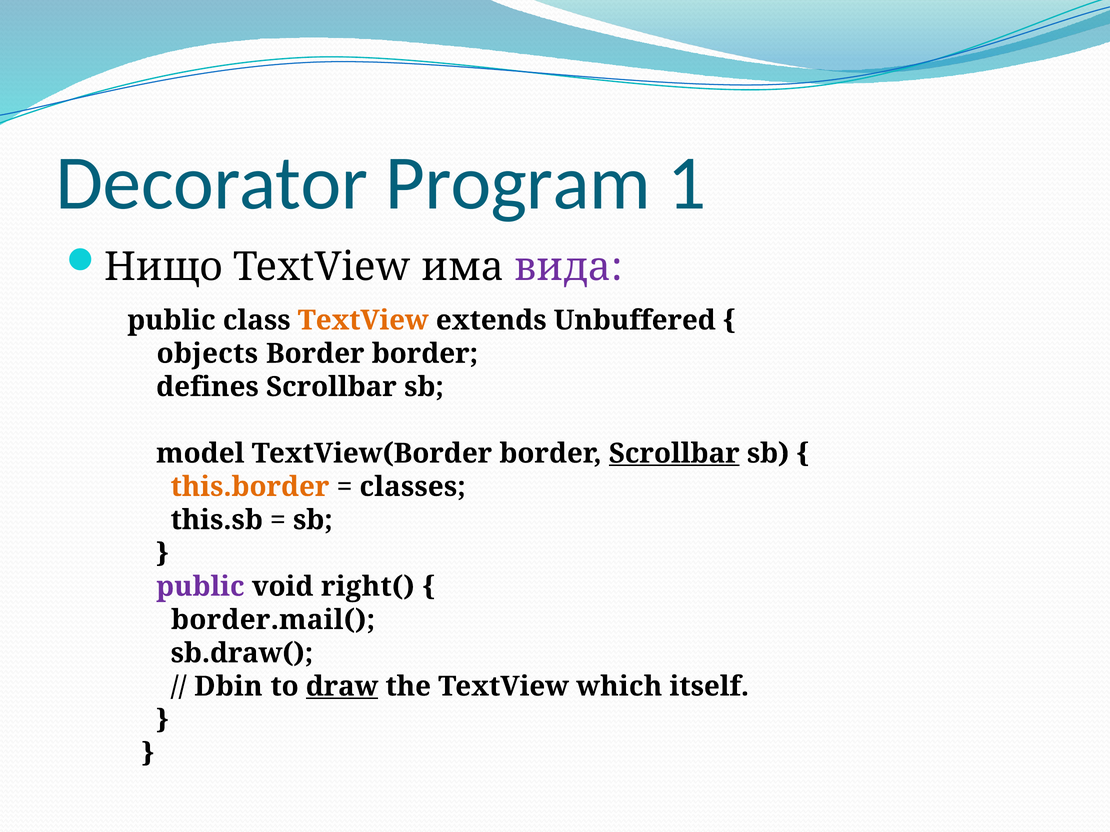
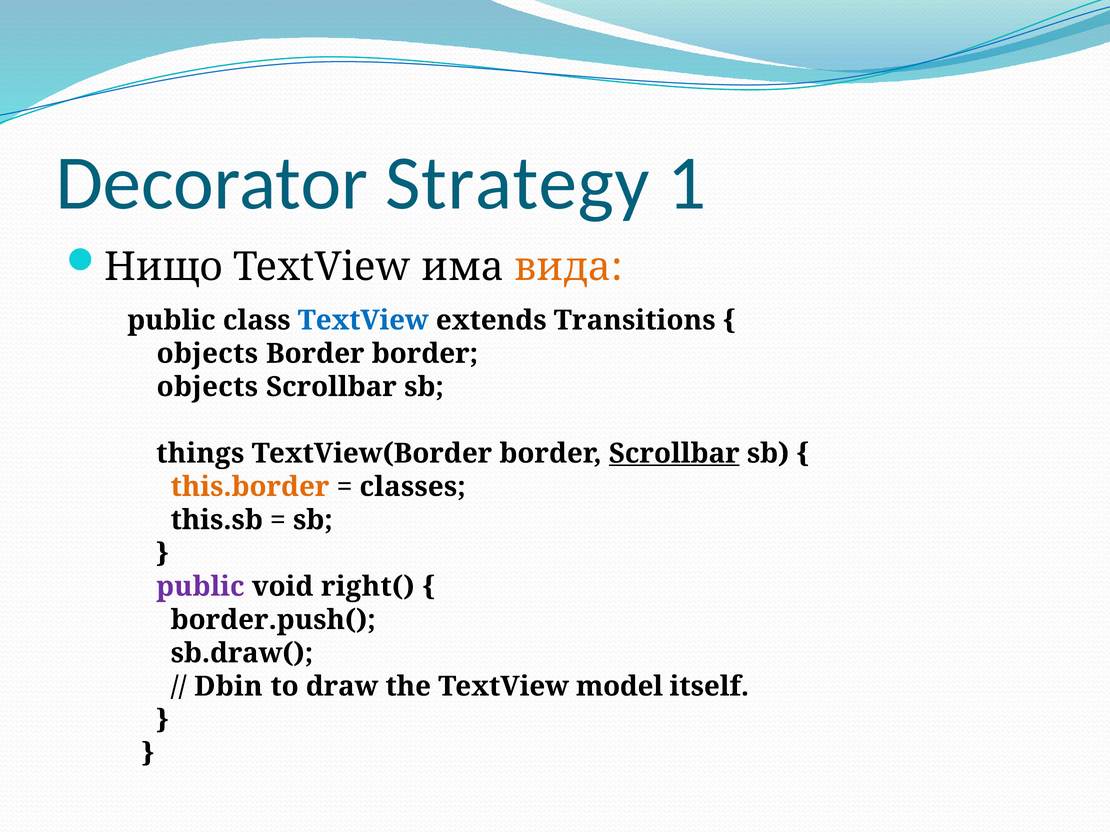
Program: Program -> Strategy (517, 183)
вида colour: purple -> orange (568, 267)
TextView colour: orange -> blue (363, 321)
Unbuffered: Unbuffered -> Transitions (635, 321)
defines: defines -> objects (207, 387)
model: model -> things (200, 454)
border.mail(: border.mail( -> border.push( (273, 620)
draw underline: present -> none (342, 687)
which: which -> model (620, 687)
